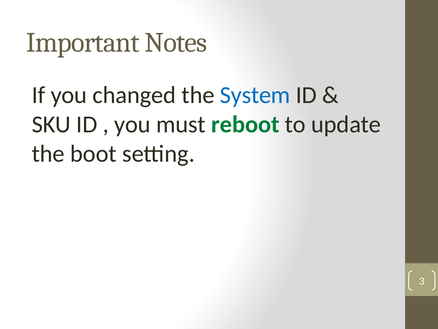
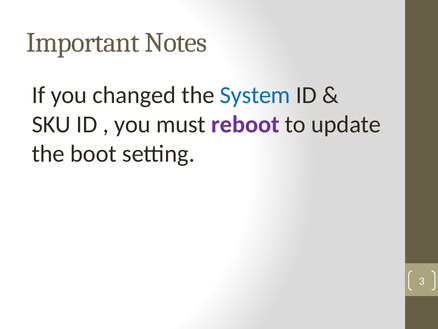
reboot colour: green -> purple (245, 124)
